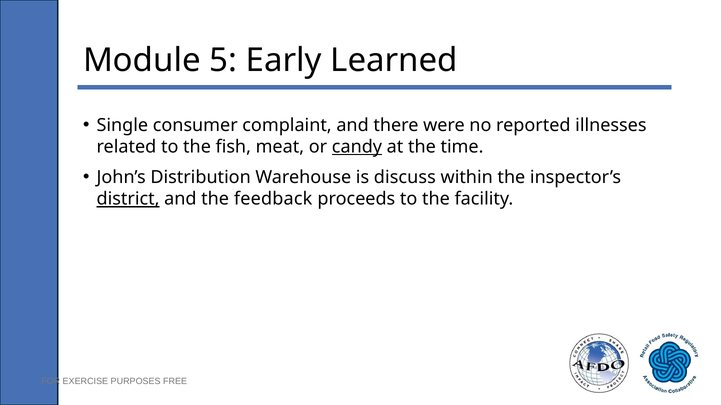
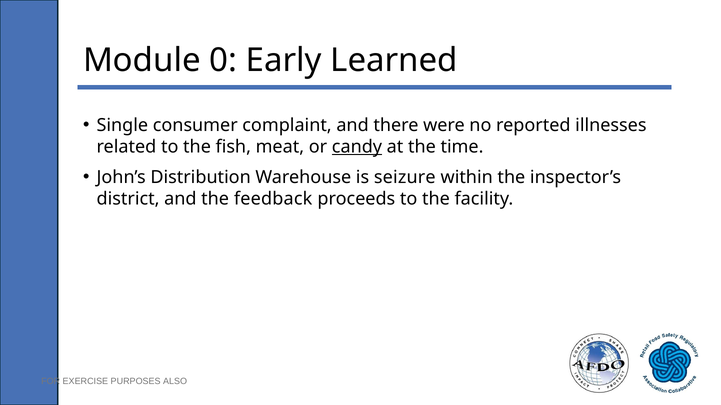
5: 5 -> 0 (223, 61)
discuss: discuss -> seizure (405, 178)
district underline: present -> none (128, 199)
FREE: FREE -> ALSO (175, 382)
